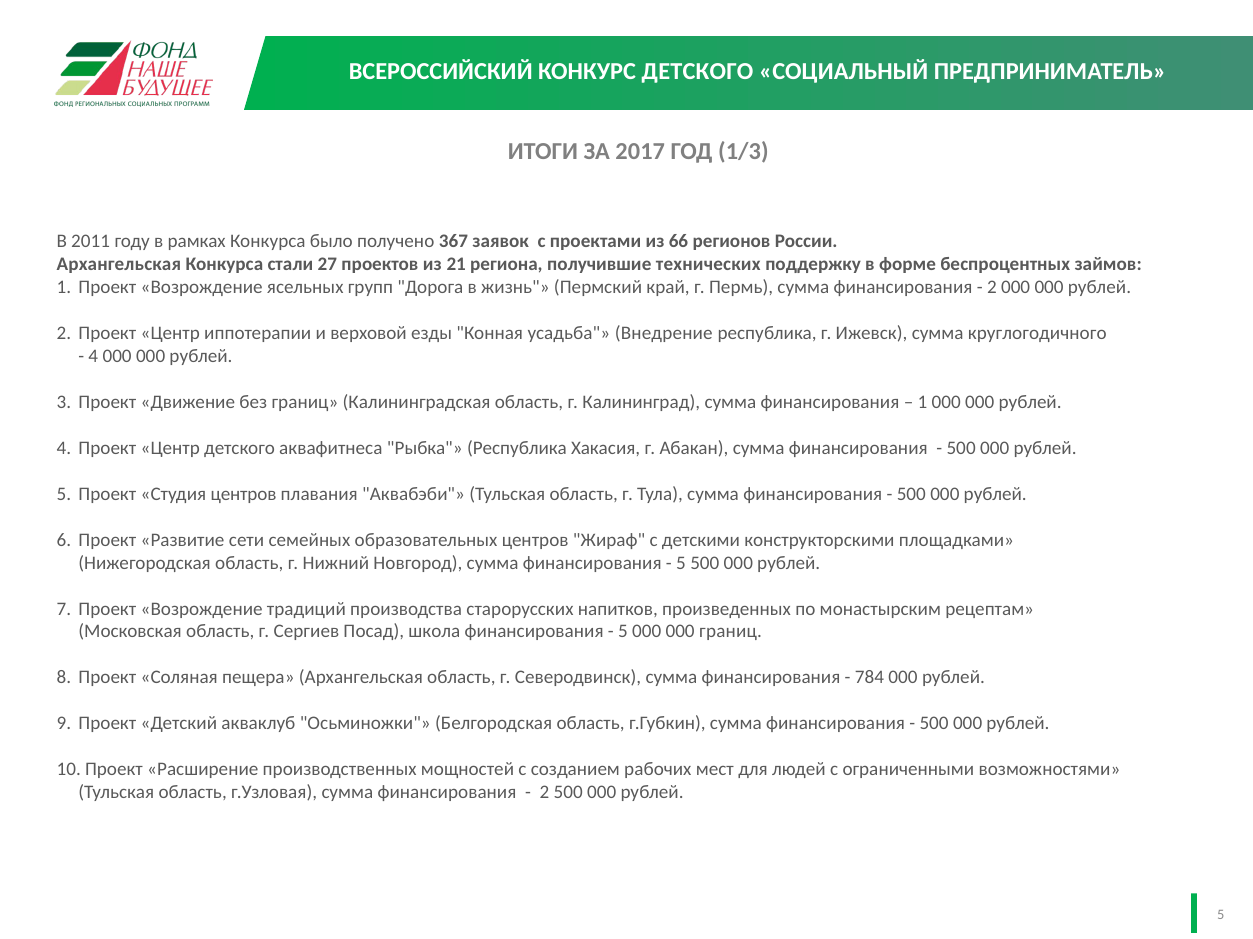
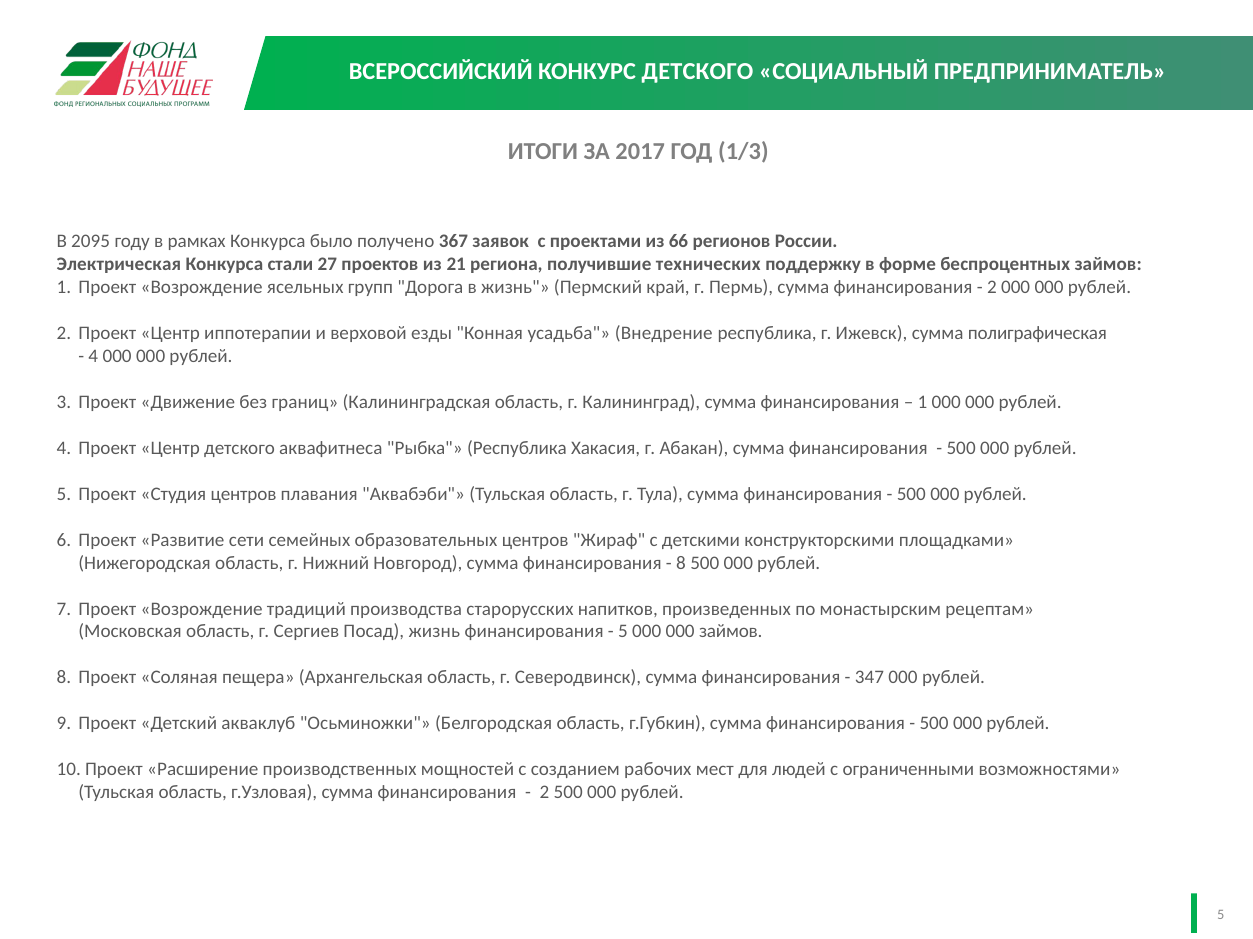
2011: 2011 -> 2095 (91, 241)
Архангельская: Архангельская -> Электрическая (119, 264)
круглогодичного: круглогодичного -> полиграфическая (1037, 333)
5: 5 -> 8 (681, 563)
Посад школа: школа -> жизнь (434, 632)
000 границ: границ -> займов (731, 632)
784: 784 -> 347 (869, 678)
